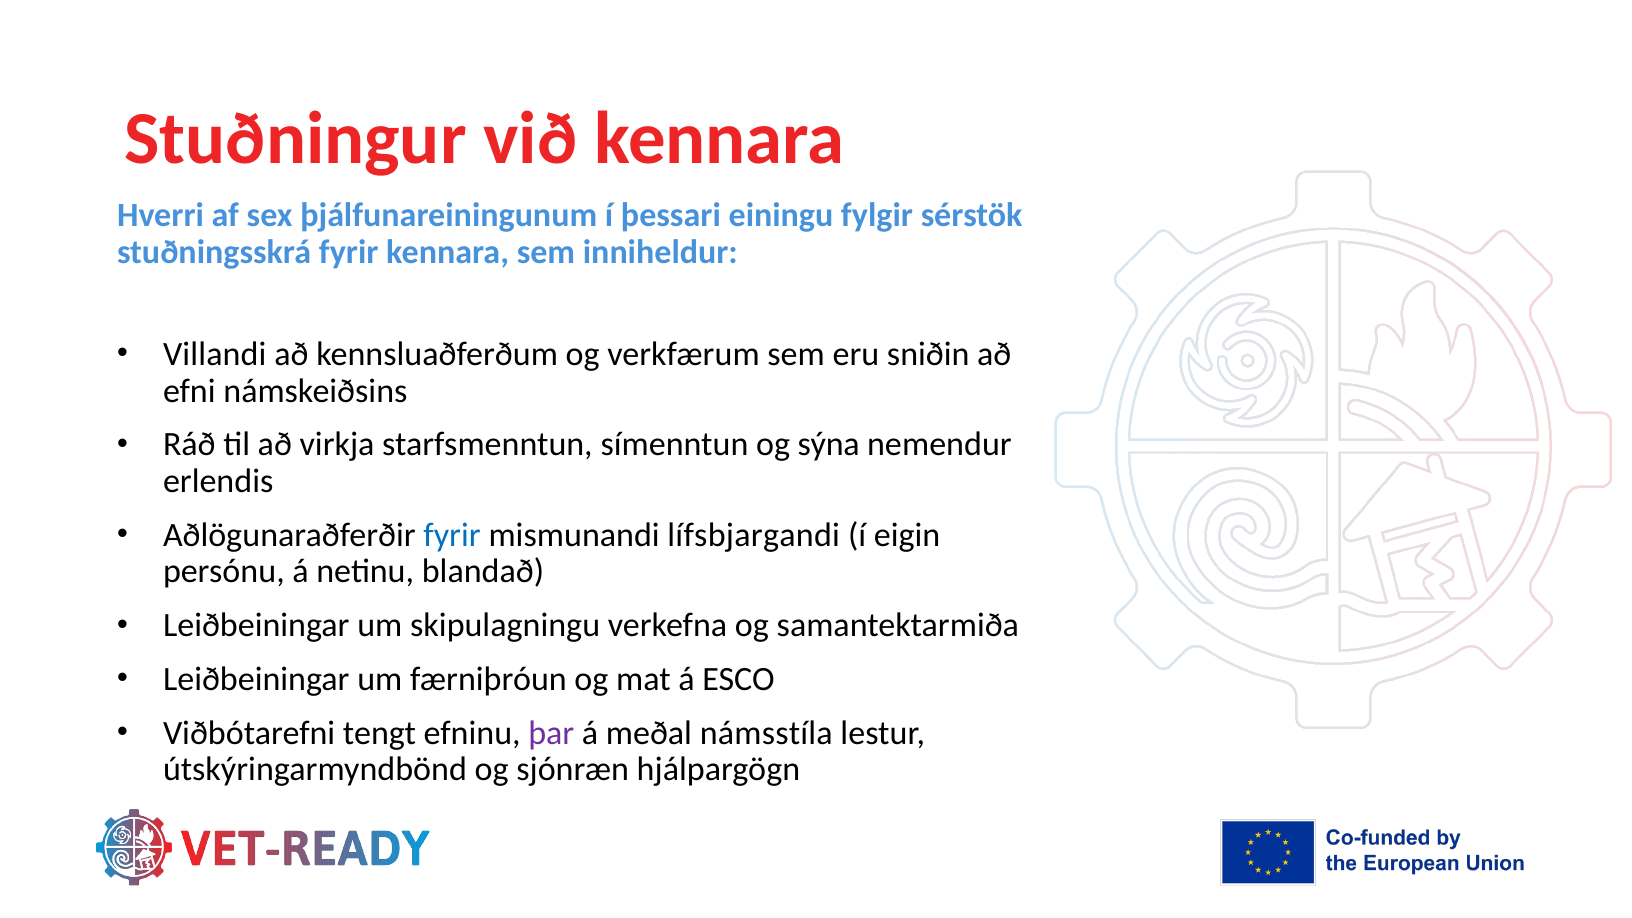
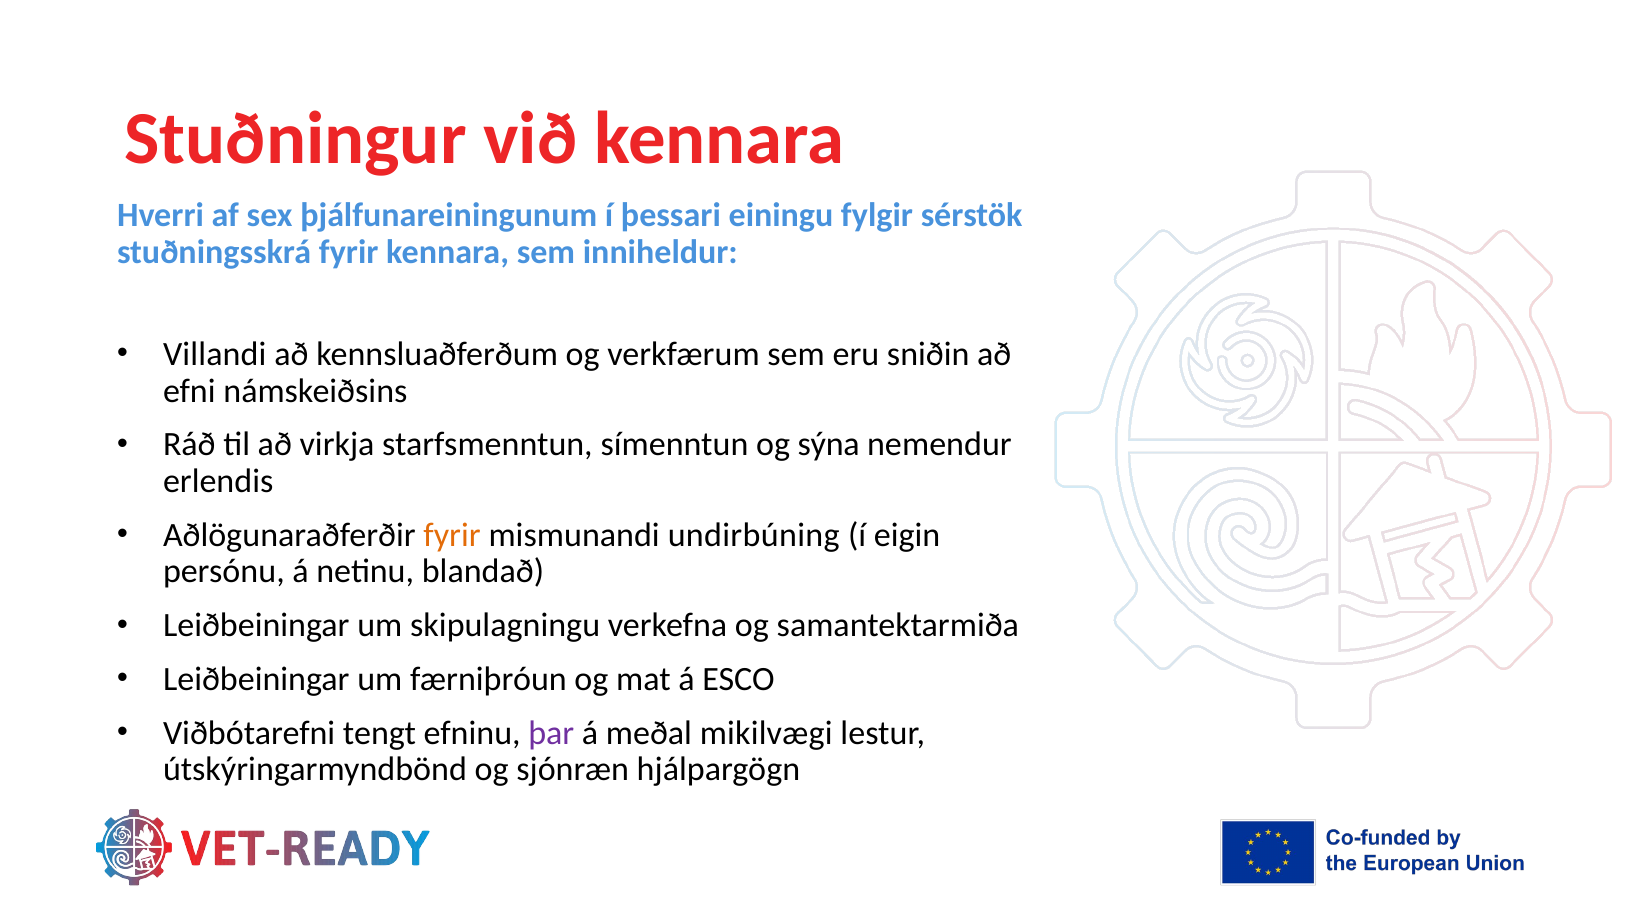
fyrir colour: blue -> orange (452, 535)
lífsbjargandi: lífsbjargandi -> undirbúning (754, 535)
námsstíla: námsstíla -> mikilvægi (766, 733)
